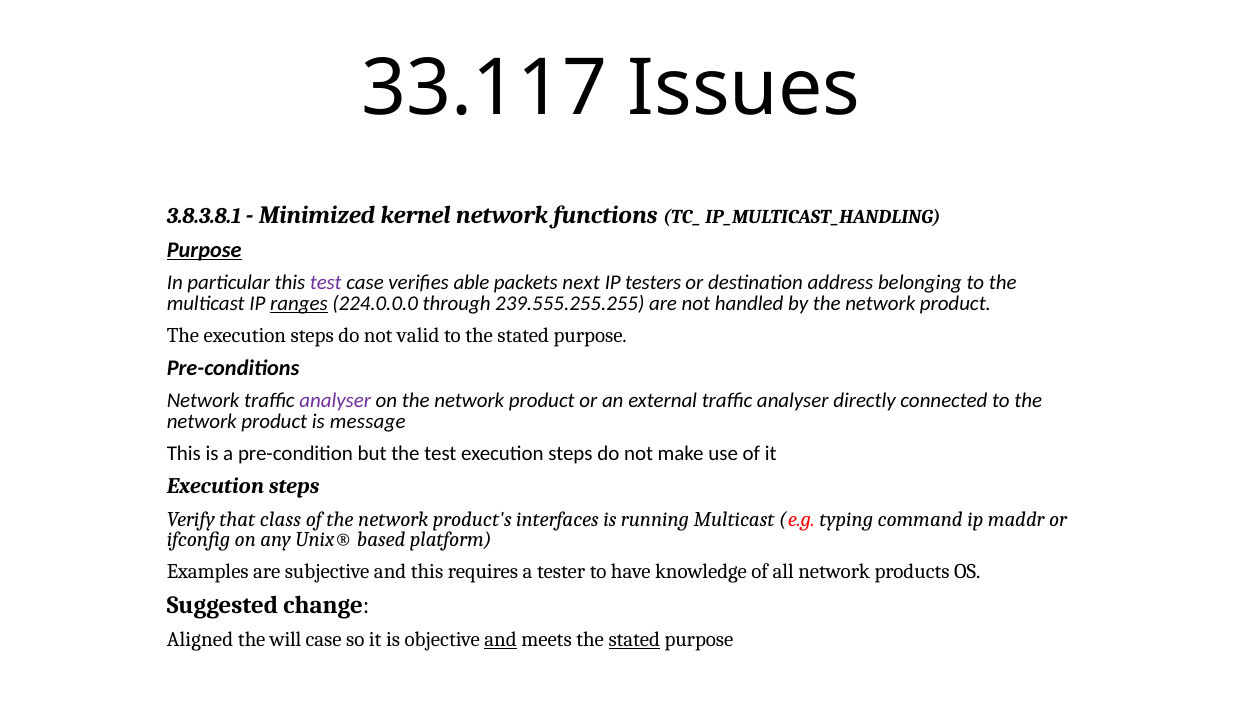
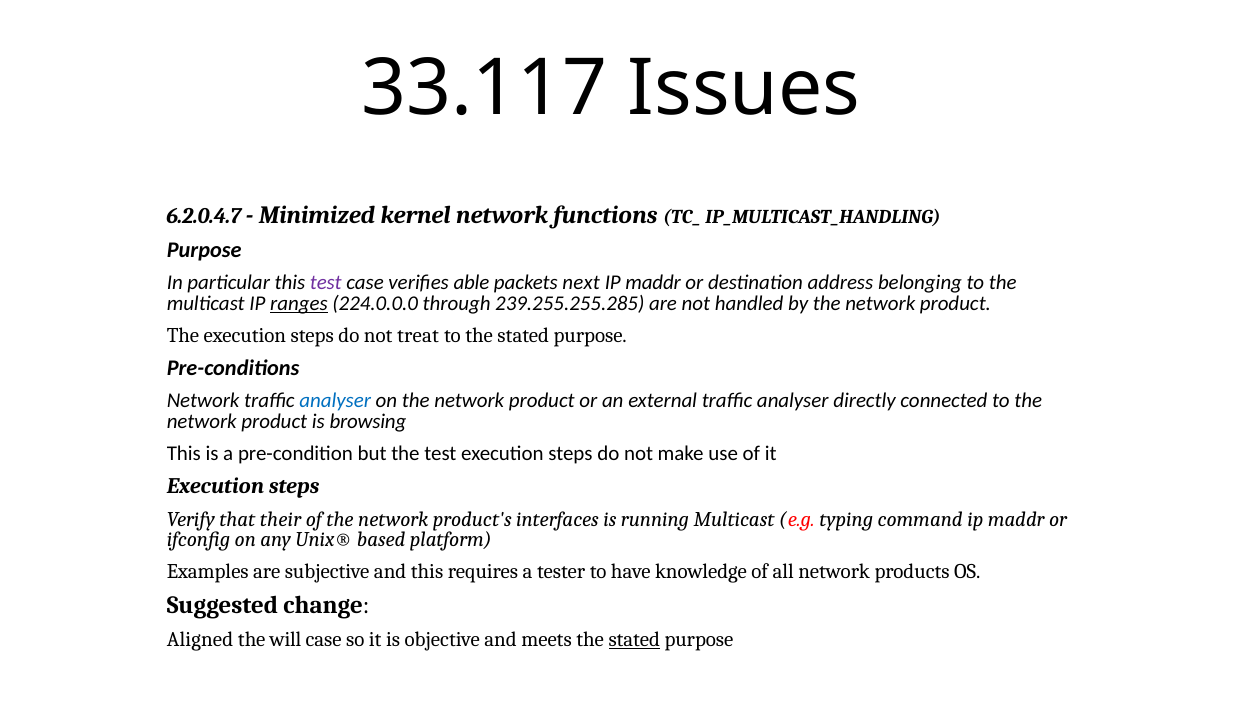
3.8.3.8.1: 3.8.3.8.1 -> 6.2.0.4.7 (204, 216)
Purpose underline: present -> none (204, 250)
testers: testers -> maddr (653, 283)
239.555.255.255: 239.555.255.255 -> 239.255.255.285 (570, 303)
valid: valid -> treat (418, 336)
analyser colour: purple -> blue (335, 401)
message: message -> browsing (368, 422)
class: class -> their (280, 519)
and underline: present -> none (501, 640)
